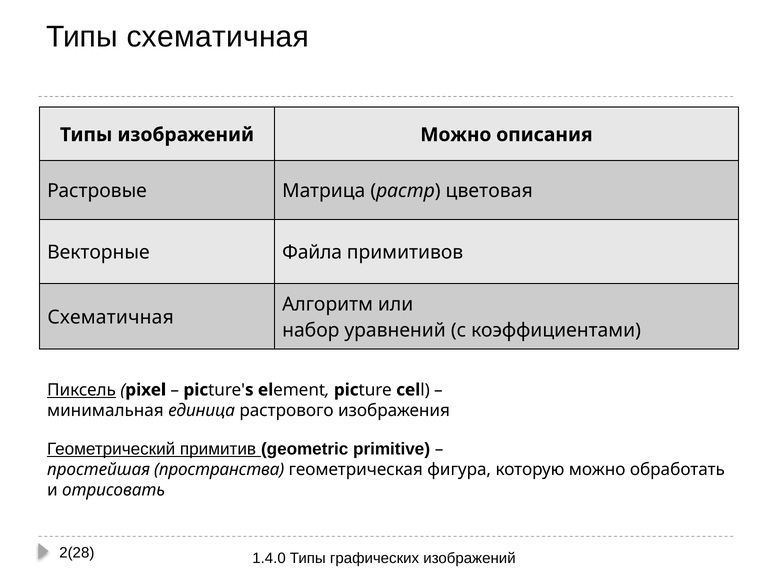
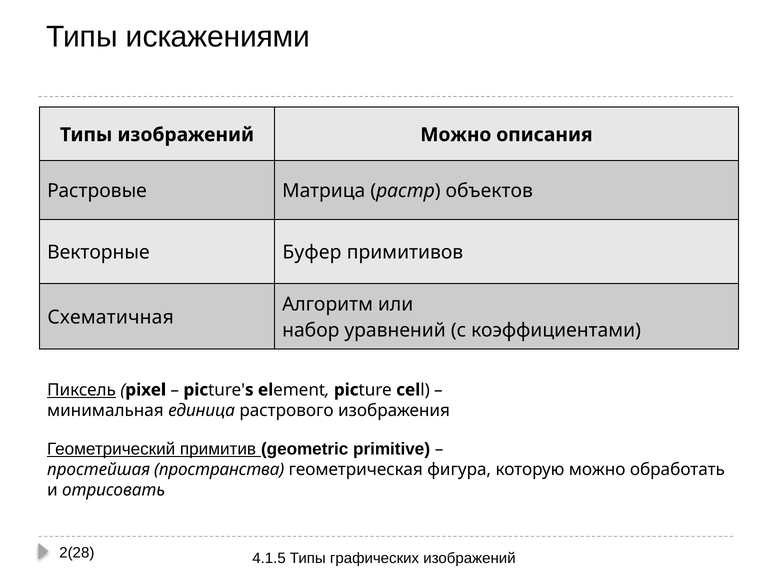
Типы схематичная: схематичная -> искажениями (218, 37)
цветовая: цветовая -> объектов (489, 191)
Файла: Файла -> Буфер (312, 252)
1.4.0: 1.4.0 -> 4.1.5 (269, 558)
